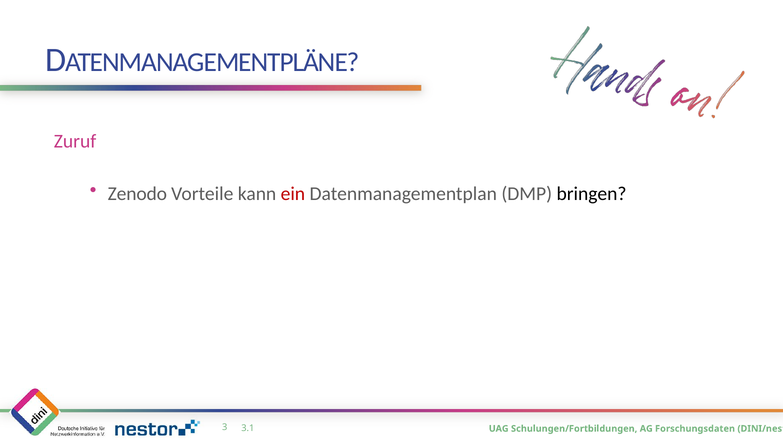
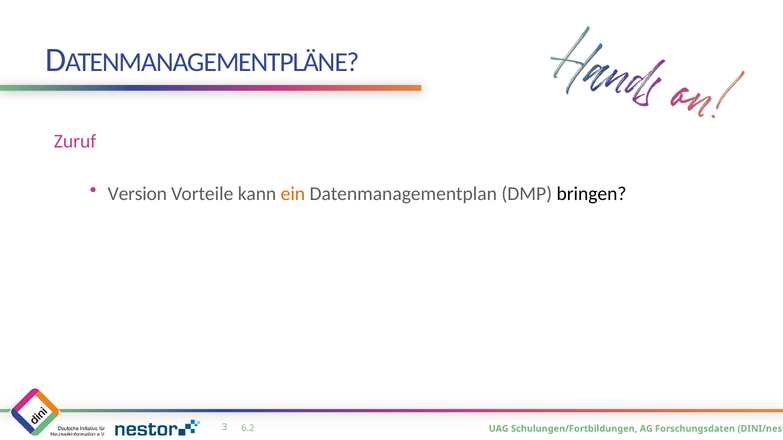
Zenodo: Zenodo -> Version (137, 194)
ein colour: red -> orange (293, 194)
3.1: 3.1 -> 6.2 (248, 429)
